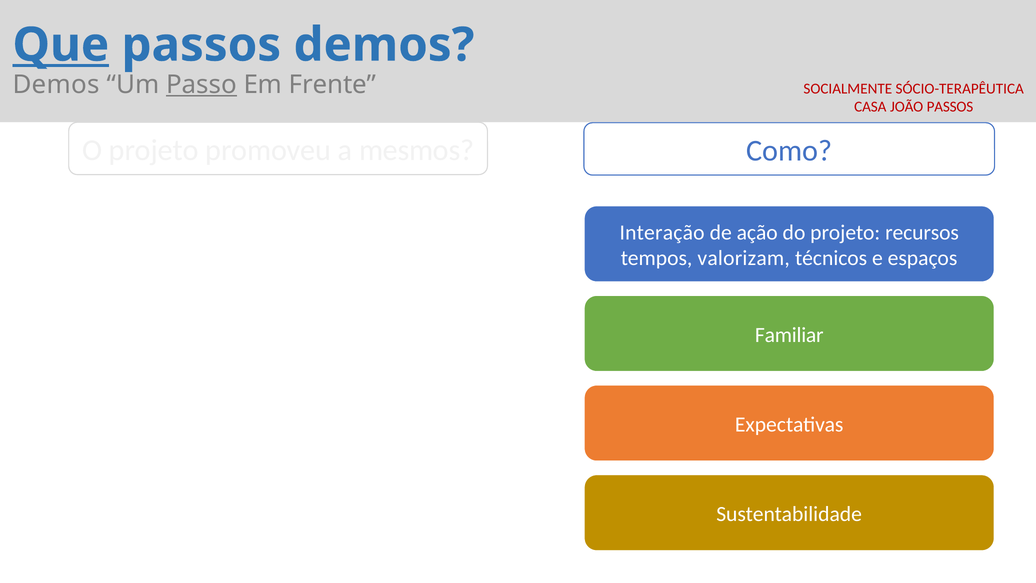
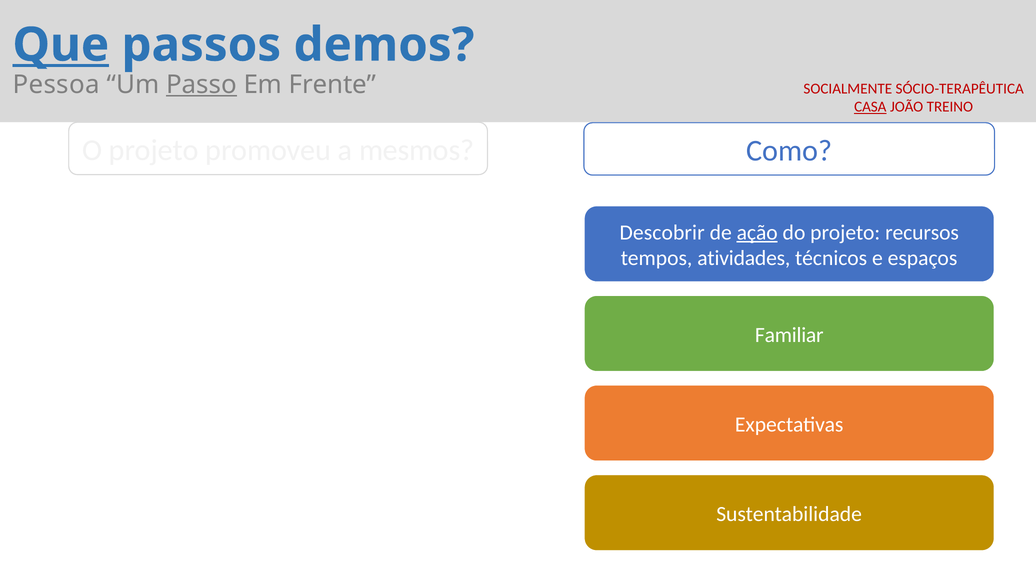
Demos: Demos -> Pessoa (56, 85)
CASA underline: none -> present (870, 107)
JOÃO PASSOS: PASSOS -> TREINO (950, 107)
Interação: Interação -> Descobrir (662, 232)
ação underline: none -> present (757, 232)
valorizam: valorizam -> atividades (744, 258)
